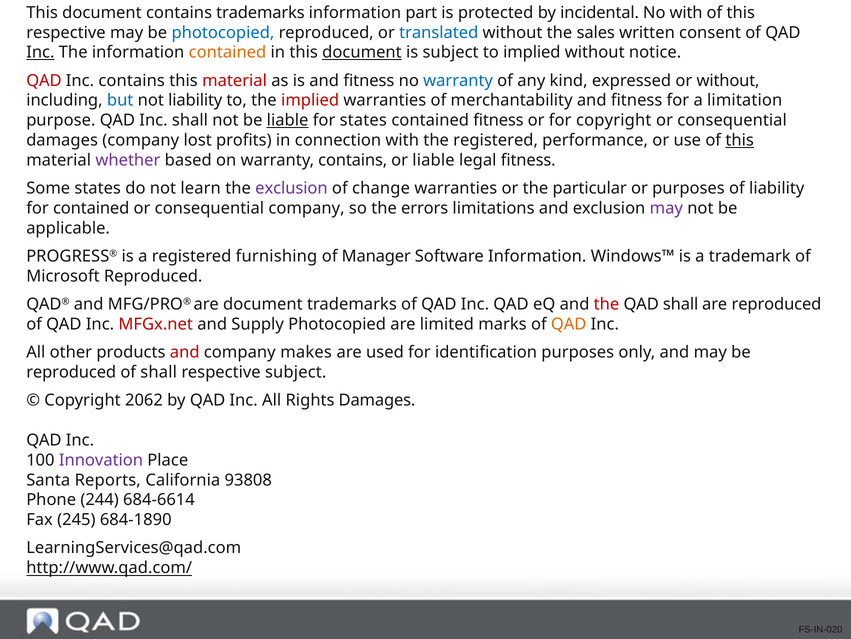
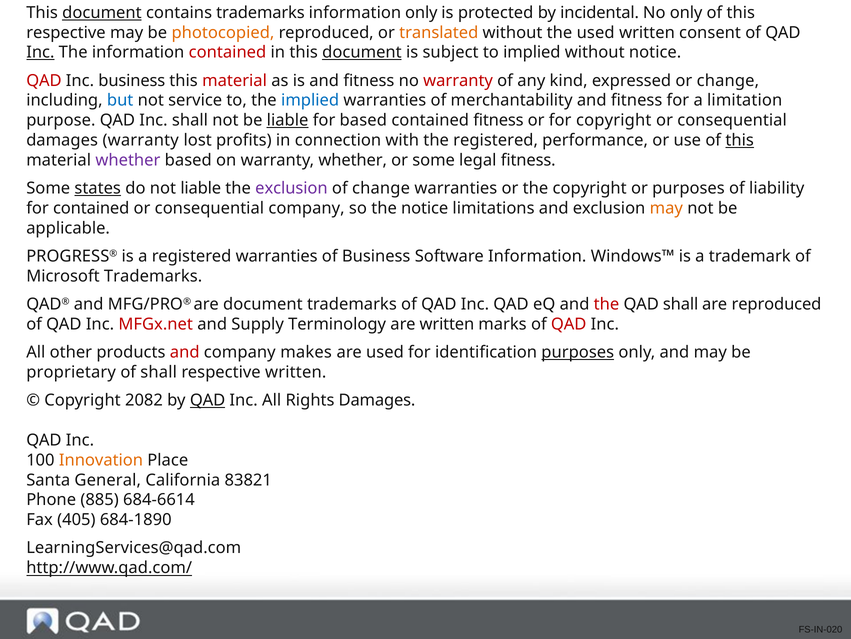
document underline: none -> present (102, 13)
information part: part -> only (421, 13)
No with: with -> only (686, 13)
photocopied colour: blue -> orange (223, 32)
translated colour: blue -> orange (439, 32)
the sales: sales -> used (596, 32)
contained colour: orange -> red (227, 52)
Inc contains: contains -> business (132, 81)
warranty colour: blue -> red (458, 81)
or without: without -> change (728, 81)
not liability: liability -> service (195, 100)
implied colour: red -> blue (310, 100)
for states: states -> based (363, 120)
damages company: company -> warranty (141, 140)
warranty contains: contains -> whether (353, 160)
or liable: liable -> some (434, 160)
states underline: none -> present (98, 188)
not learn: learn -> liable (201, 188)
the particular: particular -> copyright (590, 188)
the errors: errors -> notice (425, 208)
may colour: purple -> orange (666, 208)
registered furnishing: furnishing -> warranties (277, 256)
of Manager: Manager -> Business (376, 256)
Microsoft Reproduced: Reproduced -> Trademarks (153, 276)
Supply Photocopied: Photocopied -> Terminology (337, 324)
are limited: limited -> written (447, 324)
QAD colour: orange -> red (569, 324)
purposes underline: none -> present (578, 352)
reproduced: reproduced -> proprietary (71, 372)
respective subject: subject -> written (296, 372)
2062: 2062 -> 2082 (144, 400)
QAD underline: none -> present (208, 400)
Innovation colour: purple -> orange (101, 460)
Reports: Reports -> General (108, 480)
93808: 93808 -> 83821 (248, 480)
244: 244 -> 885 (100, 499)
245: 245 -> 405 (76, 519)
